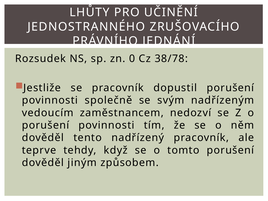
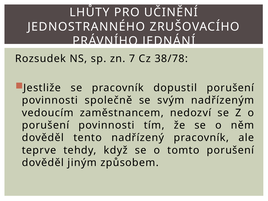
0: 0 -> 7 (132, 59)
